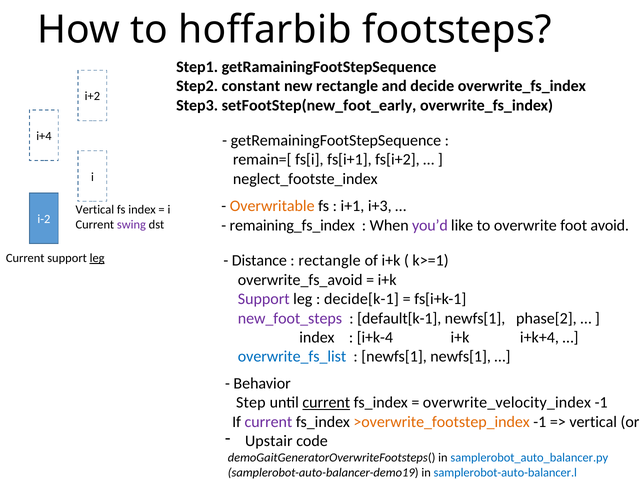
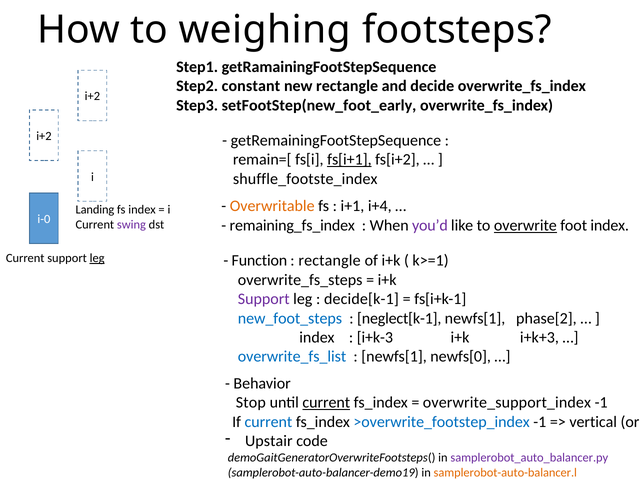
hoffarbib: hoffarbib -> weighing (265, 30)
i+4: i+4 -> i+2 (44, 136)
fs[i+1 underline: none -> present (349, 160)
neglect_footste_index: neglect_footste_index -> shuffle_footste_index (305, 179)
i+3: i+3 -> i+4 (380, 206)
Vertical: Vertical -> Landing (95, 210)
i-2: i-2 -> i-0 (44, 219)
overwrite underline: none -> present (525, 225)
foot avoid: avoid -> index (610, 225)
Distance: Distance -> Function (259, 261)
overwrite_fs_avoid: overwrite_fs_avoid -> overwrite_fs_steps (300, 280)
new_foot_steps colour: purple -> blue (290, 318)
default[k-1: default[k-1 -> neglect[k-1 (399, 318)
i+k-4: i+k-4 -> i+k-3 (375, 337)
i+k+4: i+k+4 -> i+k+3 (539, 337)
newfs[1 newfs[1: newfs[1 -> newfs[0 (461, 357)
Step: Step -> Stop (251, 403)
overwrite_velocity_index: overwrite_velocity_index -> overwrite_support_index (507, 403)
current colour: purple -> blue (268, 422)
>overwrite_footstep_index colour: orange -> blue (442, 422)
samplerobot_auto_balancer.py colour: blue -> purple (529, 458)
samplerobot-auto-balancer.l colour: blue -> orange (505, 473)
